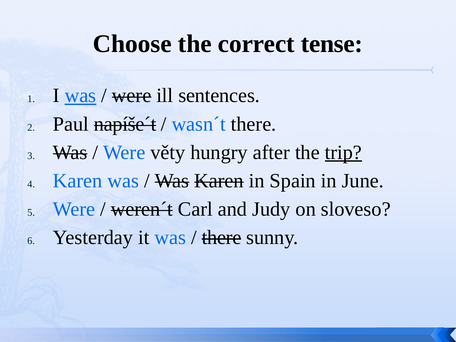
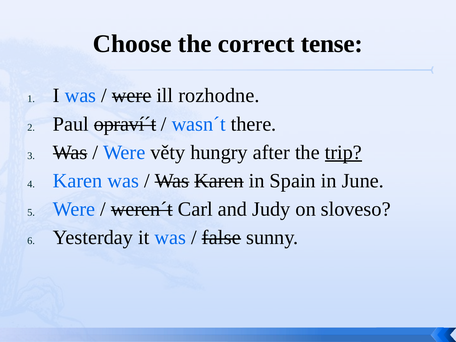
was underline: present -> none (80, 96)
sentences: sentences -> rozhodne (219, 96)
napíše´t: napíše´t -> opraví´t (125, 124)
there: there -> false (221, 238)
